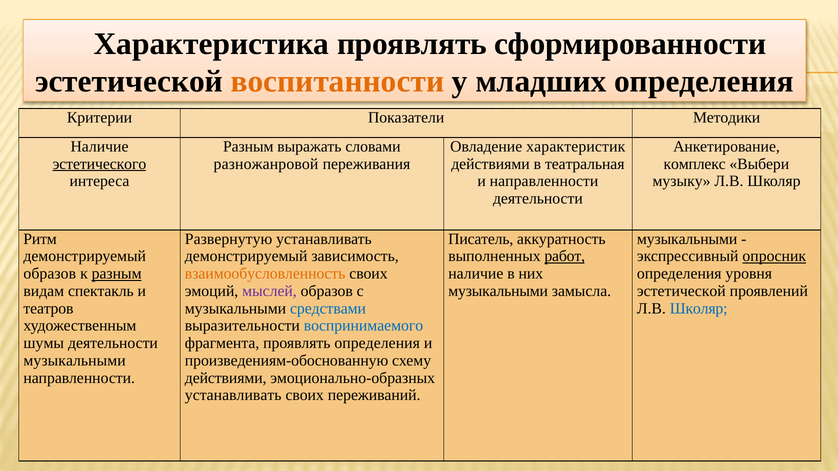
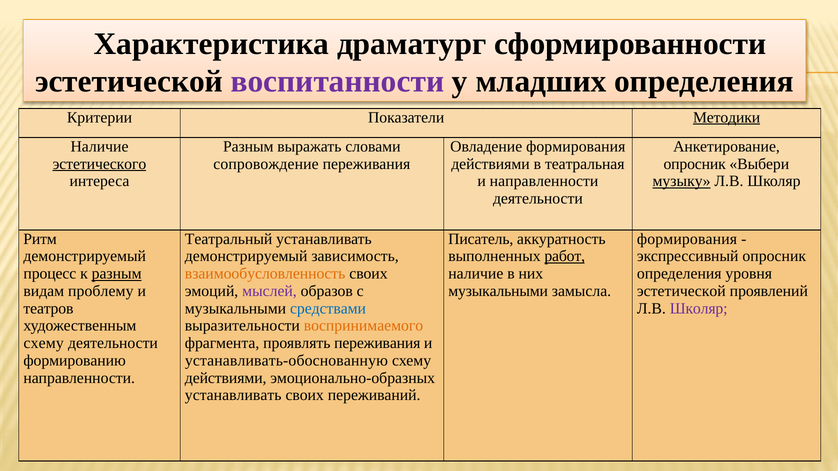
Характеристика проявлять: проявлять -> драматург (412, 44)
воспитанности colour: orange -> purple (337, 81)
Методики underline: none -> present (727, 118)
Овладение характеристик: характеристик -> формирования (576, 147)
разножанровой: разножанровой -> сопровождение (266, 164)
комплекс: комплекс -> опросник (695, 164)
музыку underline: none -> present (682, 181)
Развернутую: Развернутую -> Театральный (229, 239)
музыкальными: музыкальными -> формирования (687, 239)
опросник underline: present -> none (774, 256)
образов: образов -> процесс (50, 274)
спектакль: спектакль -> проблему (101, 291)
Школяр colour: blue -> purple (699, 309)
воспринимаемого colour: blue -> orange (363, 326)
шумы: шумы -> схему (44, 343)
проявлять определения: определения -> переживания (377, 343)
музыкальными: музыкальными -> формированию (75, 361)
произведениям-обоснованную: произведениям-обоснованную -> устанавливать-обоснованную (286, 361)
